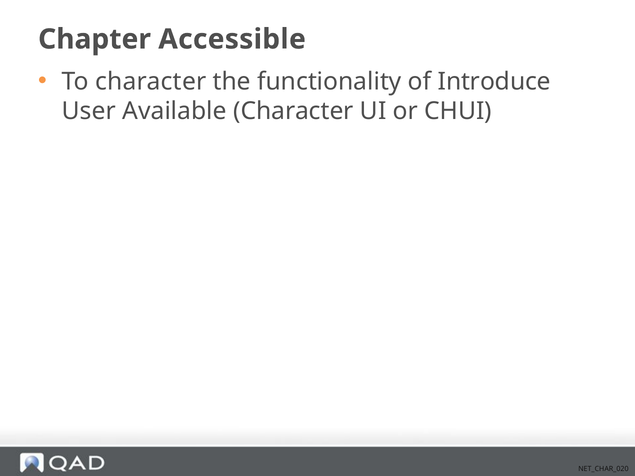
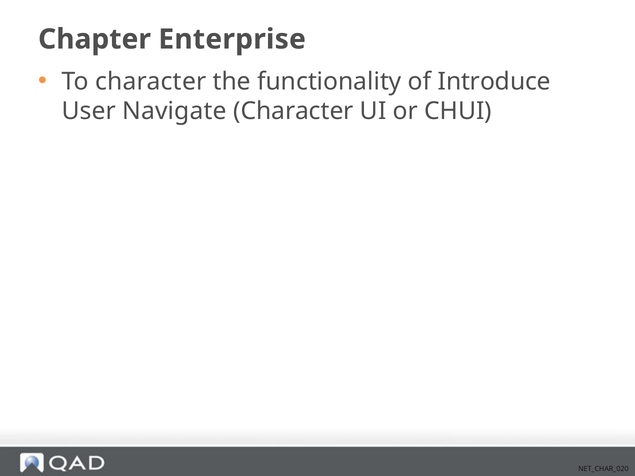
Accessible: Accessible -> Enterprise (232, 39)
Available: Available -> Navigate (174, 111)
